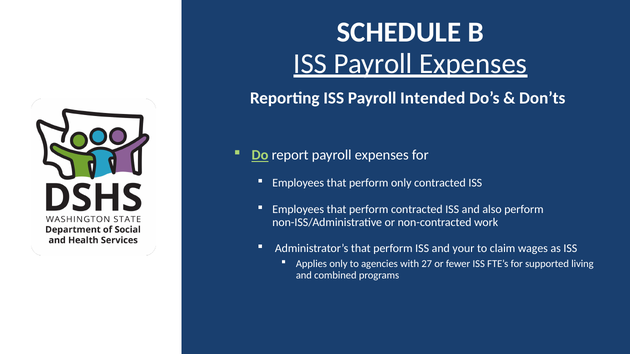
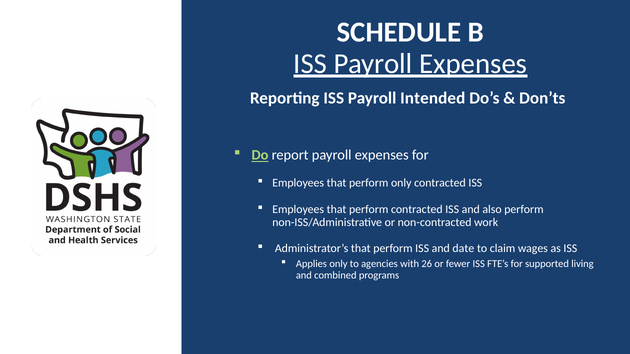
your: your -> date (463, 249)
27: 27 -> 26 (427, 264)
